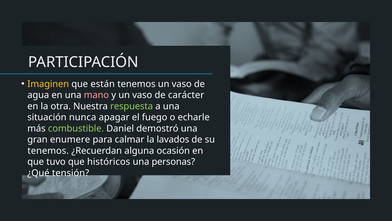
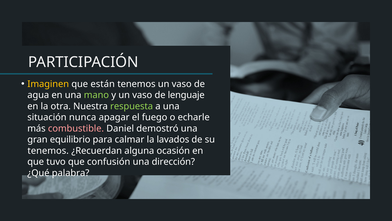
mano colour: pink -> light green (96, 95)
carácter: carácter -> lenguaje (186, 95)
combustible colour: light green -> pink (76, 128)
enumere: enumere -> equilibrio (70, 139)
históricos: históricos -> confusión (109, 162)
personas: personas -> dirección (173, 162)
tensión: tensión -> palabra (71, 173)
